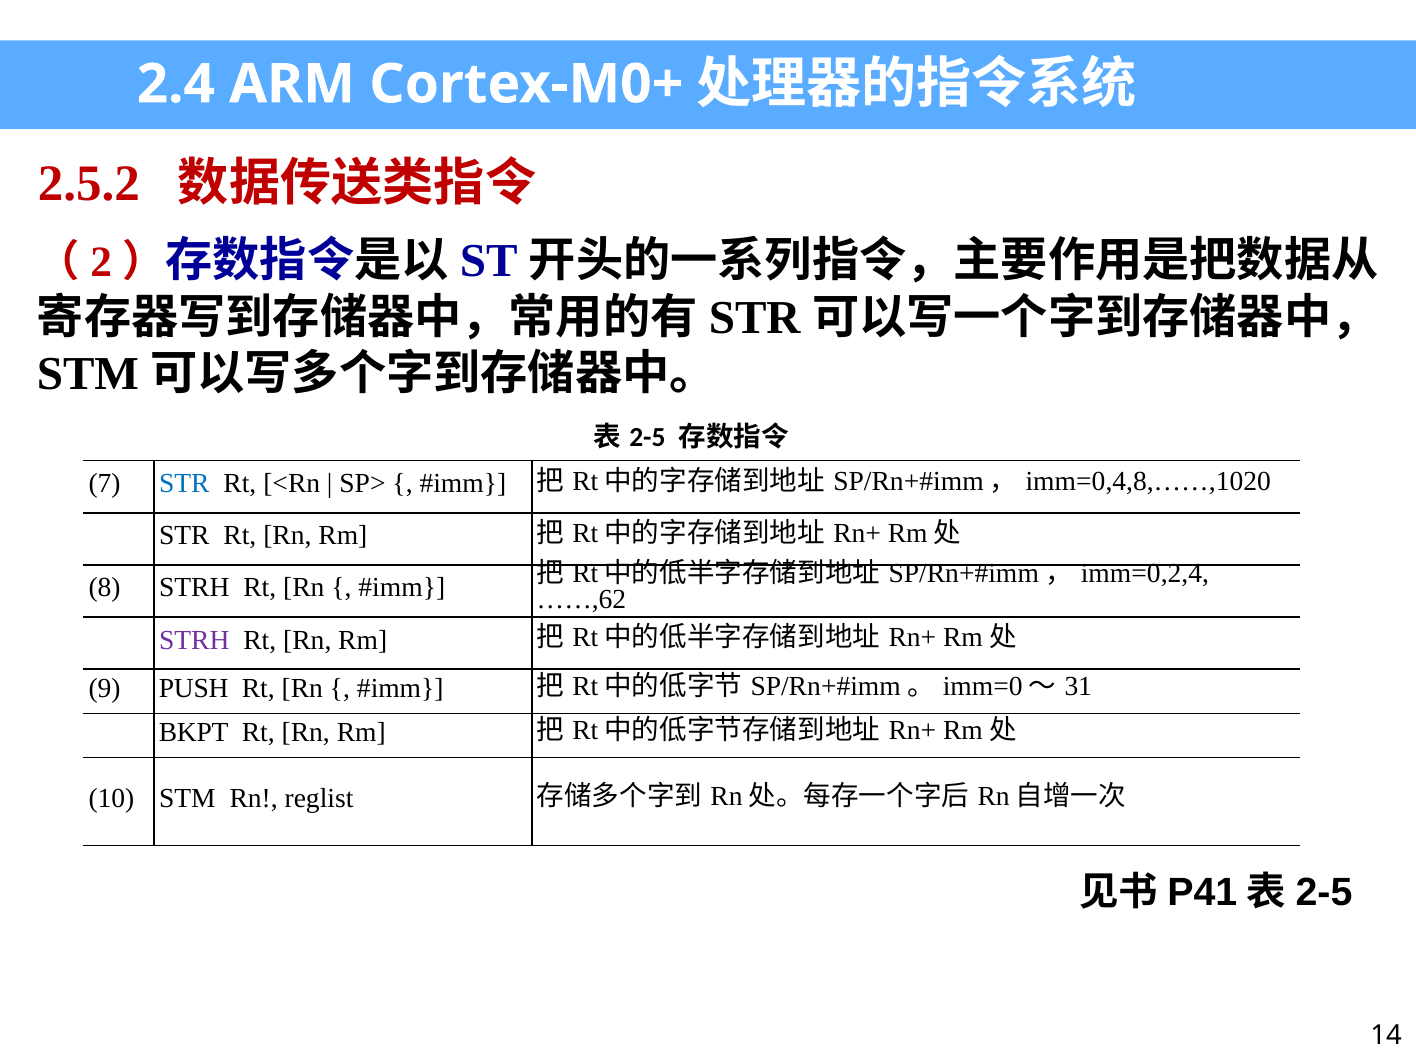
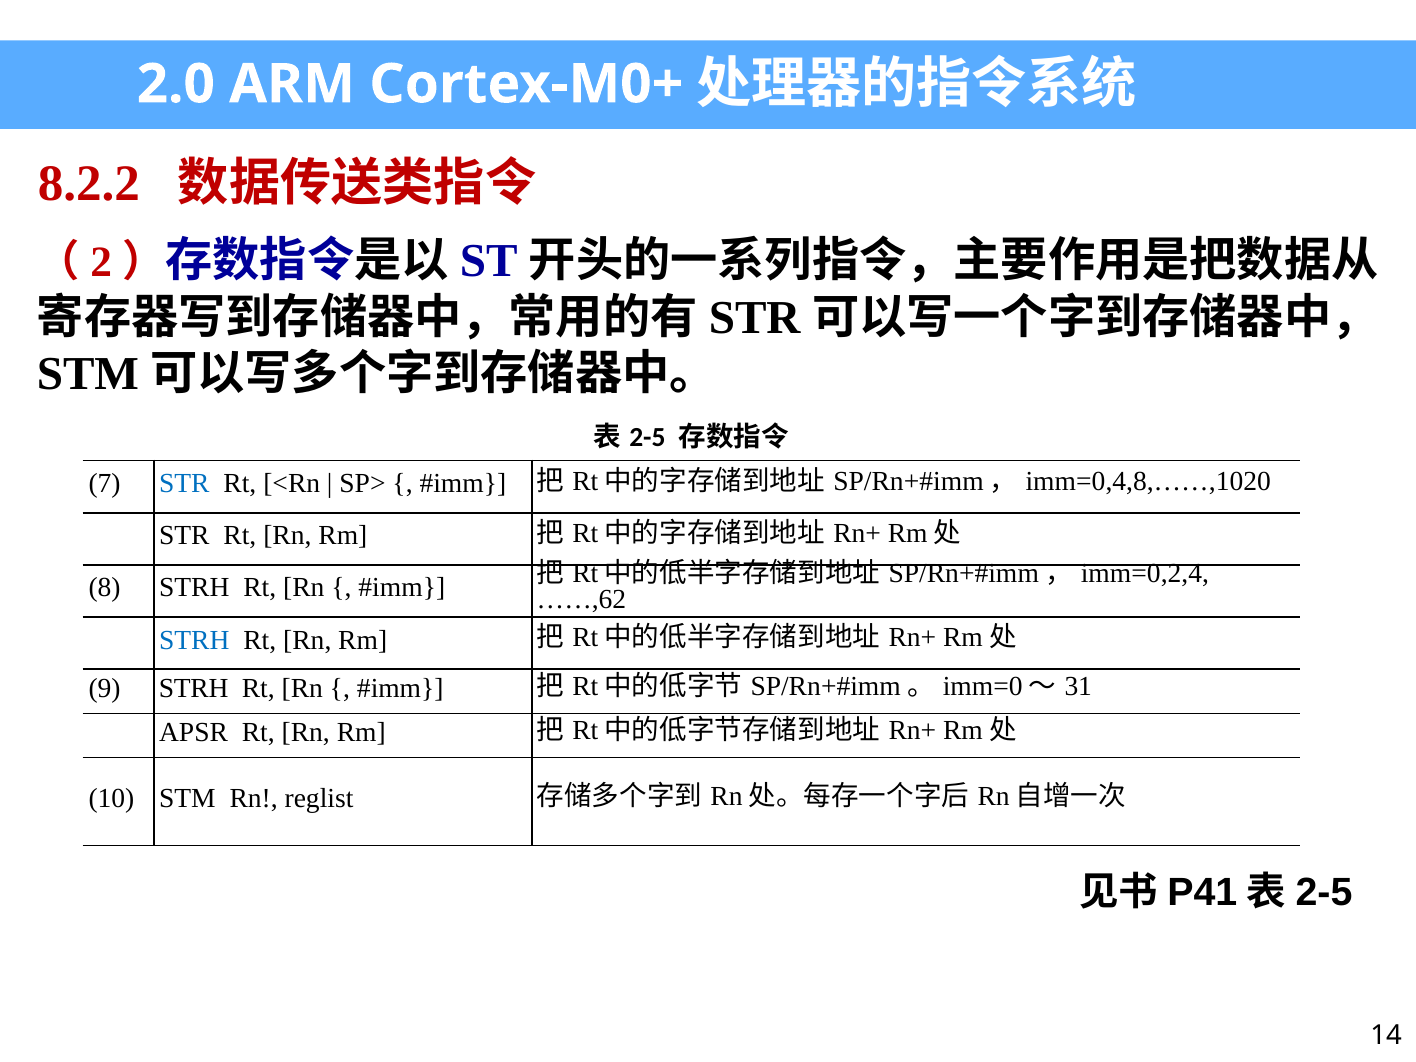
2.4: 2.4 -> 2.0 (176, 84)
2.5.2: 2.5.2 -> 8.2.2 (89, 184)
STRH colour: purple -> blue (194, 640)
9 PUSH: PUSH -> STRH (194, 688)
BKPT: BKPT -> APSR (194, 732)
